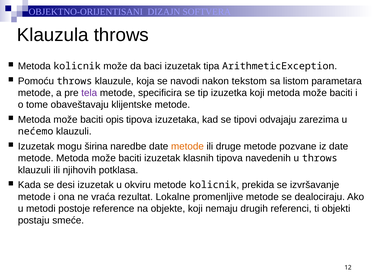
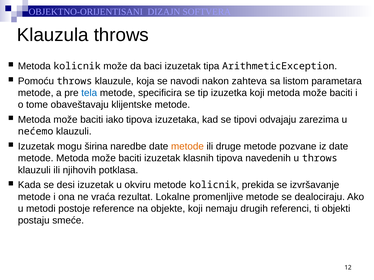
tekstom: tekstom -> zahteva (249, 81)
tela colour: purple -> blue (89, 93)
opis: opis -> iako (115, 120)
